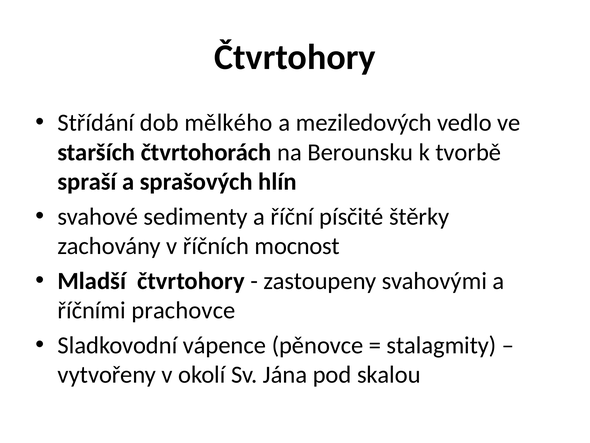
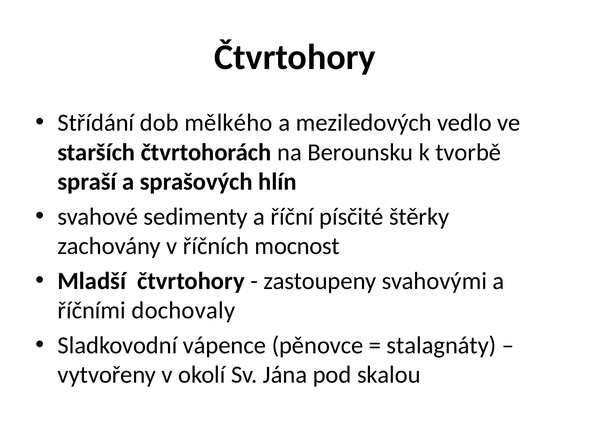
prachovce: prachovce -> dochovaly (183, 310)
stalagmity: stalagmity -> stalagnáty (441, 345)
